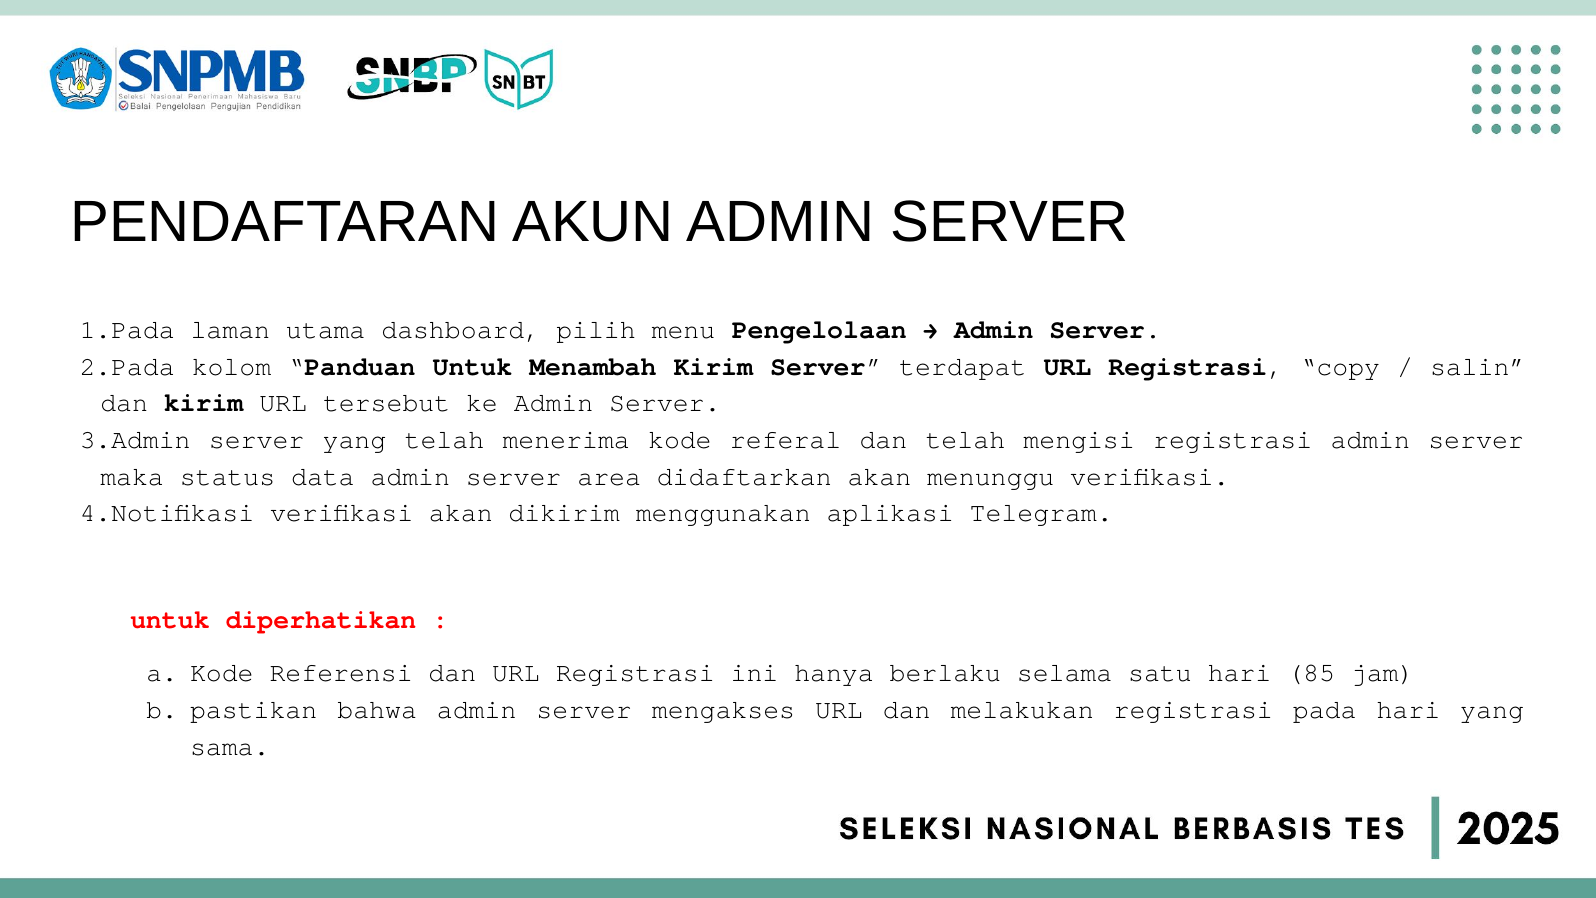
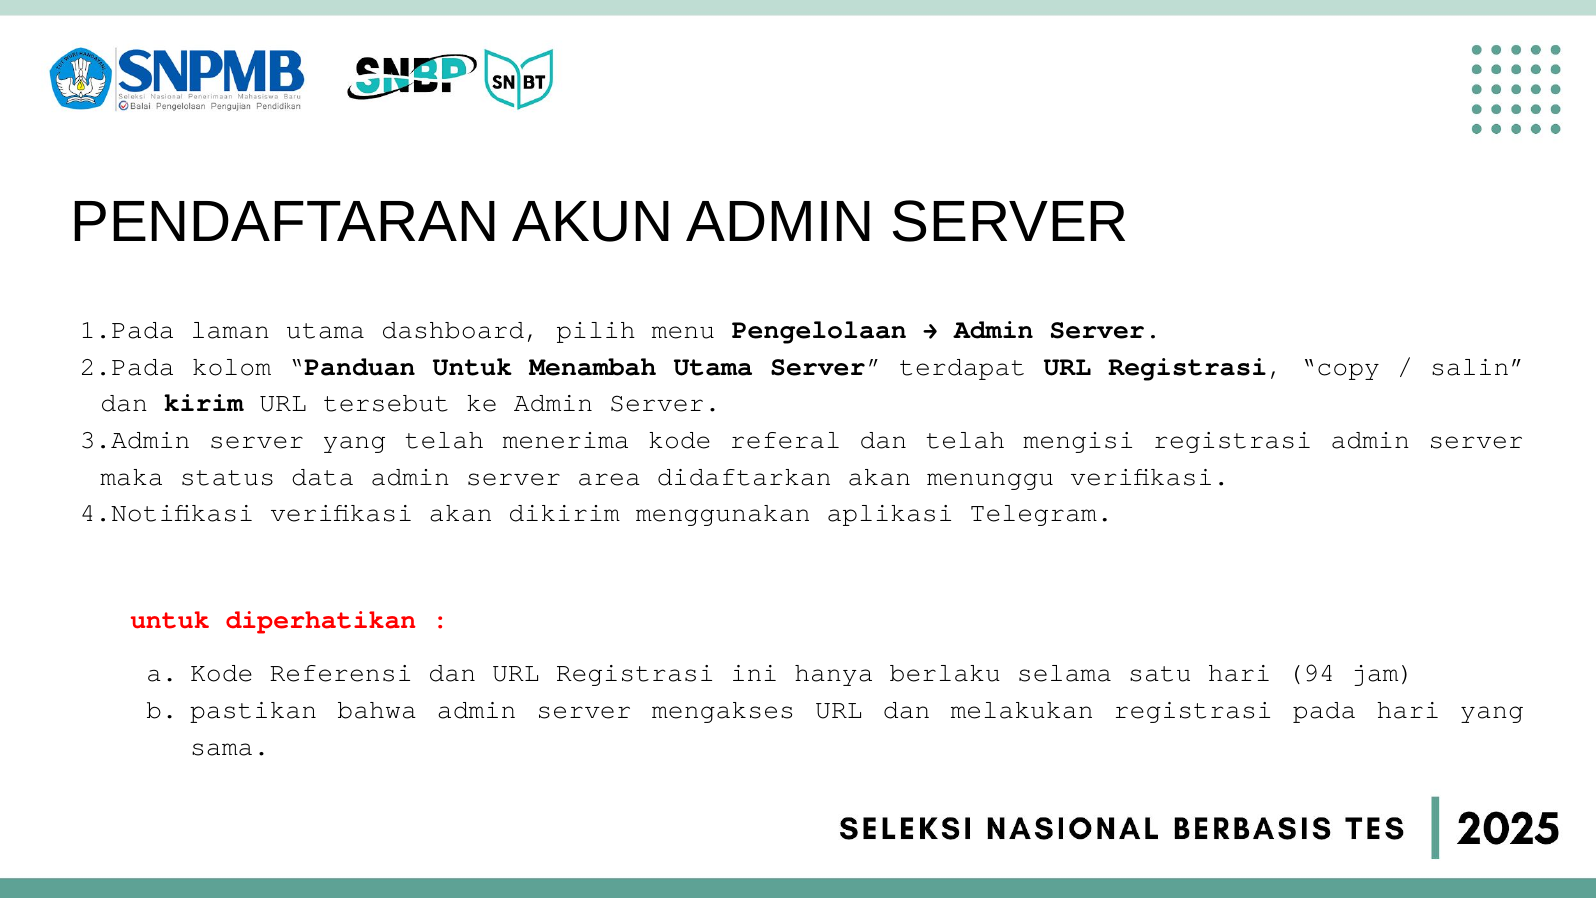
Menambah Kirim: Kirim -> Utama (713, 366)
85: 85 -> 94 (1311, 673)
